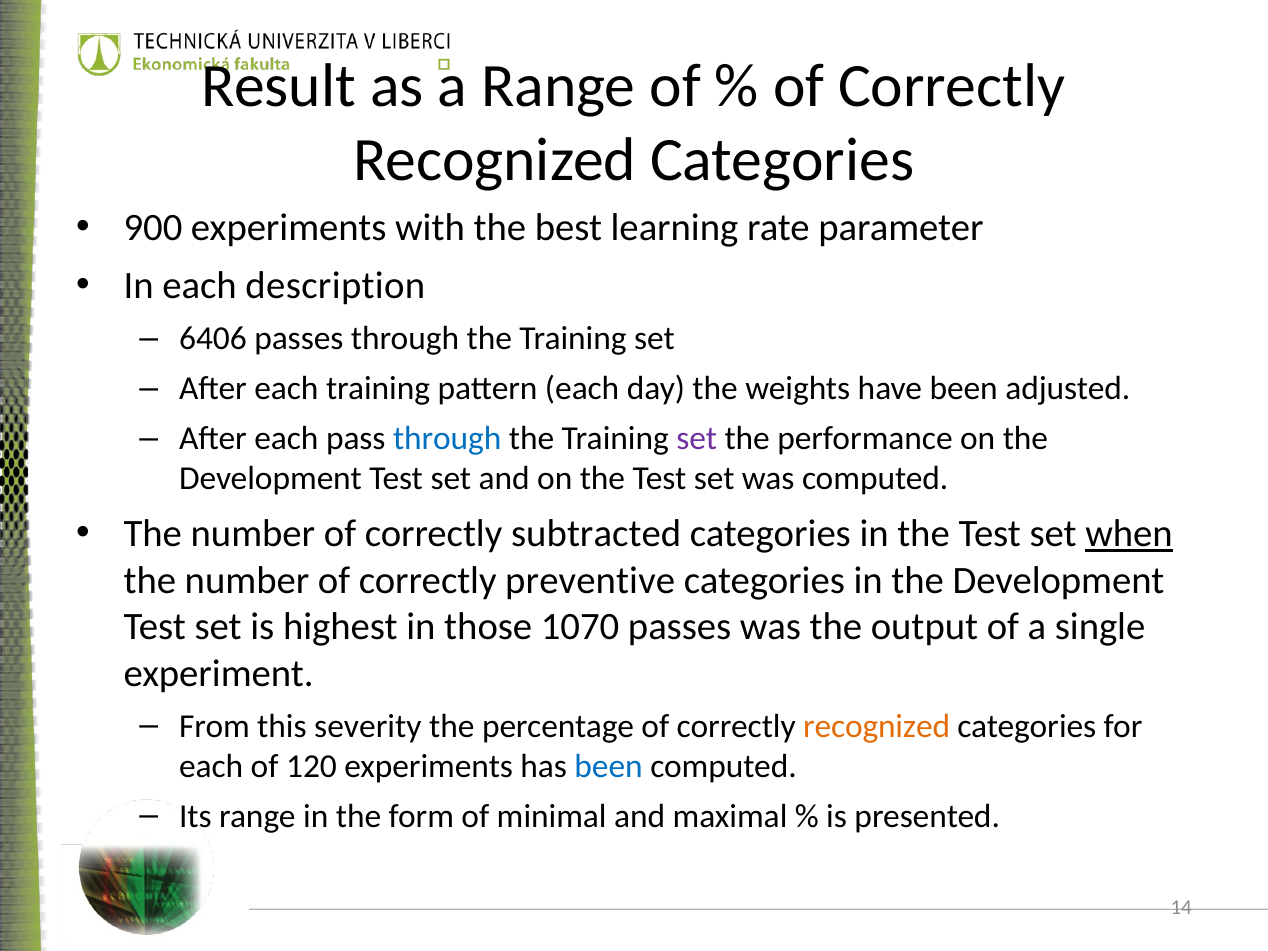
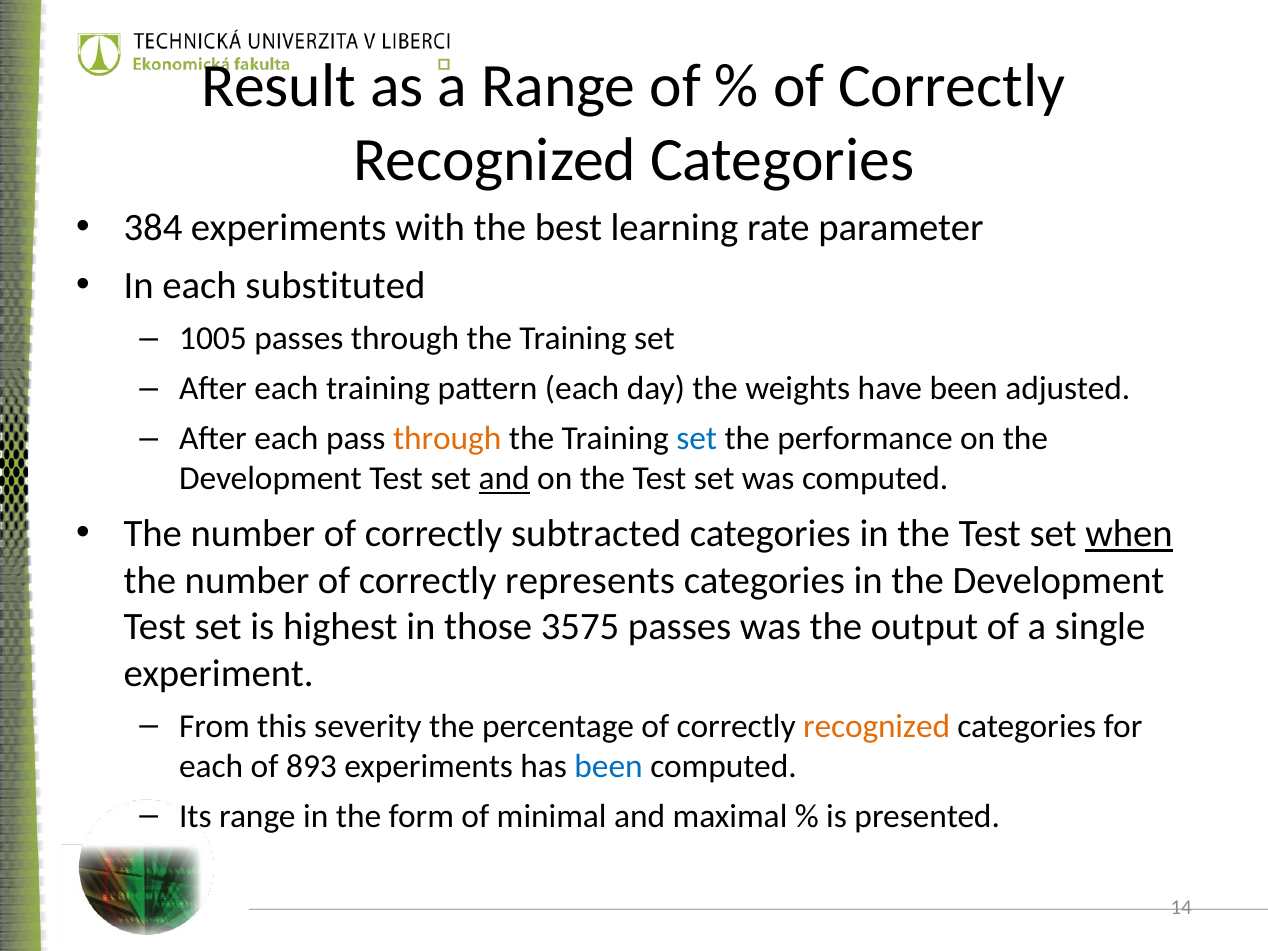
900: 900 -> 384 (153, 228)
description: description -> substituted (336, 286)
6406: 6406 -> 1005 (213, 339)
through colour: blue -> orange (447, 439)
set colour: purple -> blue (697, 439)
and underline: none -> present (504, 479)
preventive: preventive -> represents (590, 580)
1070: 1070 -> 3575 (580, 627)
120: 120 -> 893 (311, 766)
